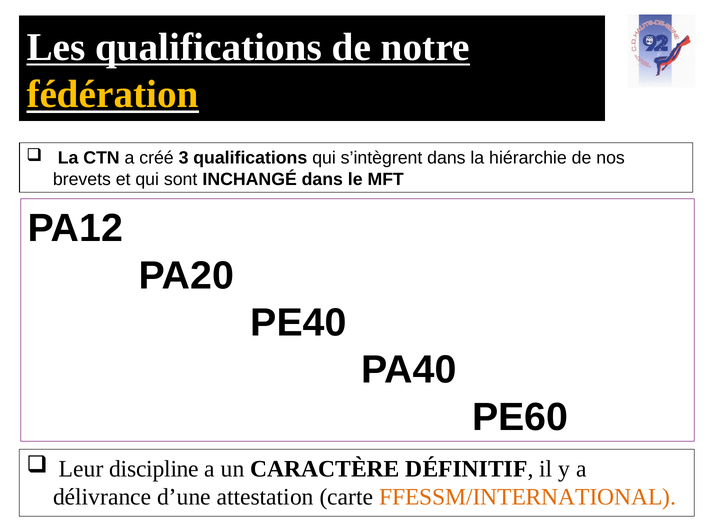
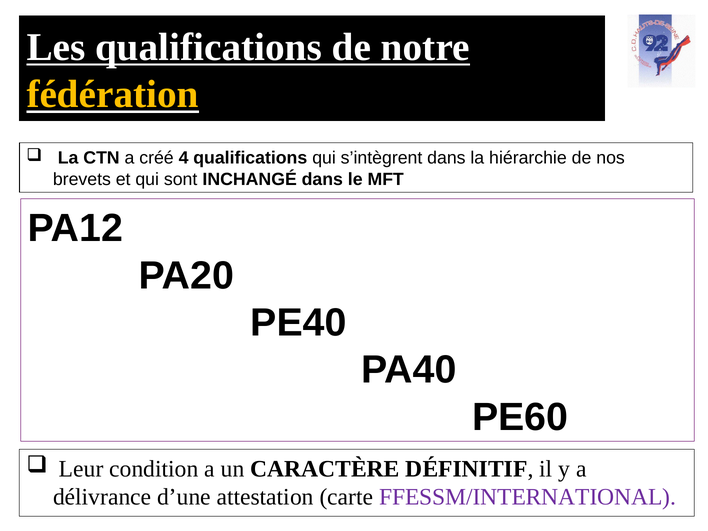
3: 3 -> 4 (184, 158)
discipline: discipline -> condition (154, 469)
FFESSM/INTERNATIONAL colour: orange -> purple (528, 497)
